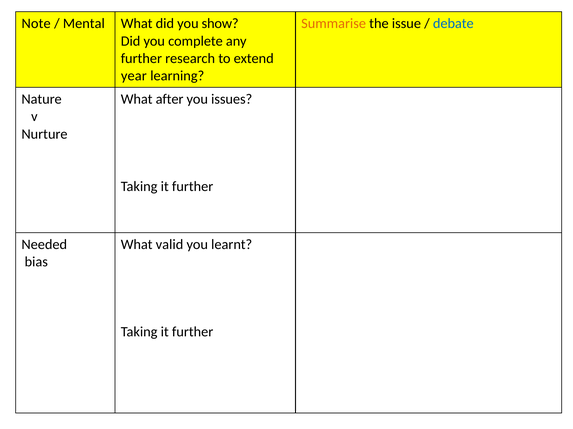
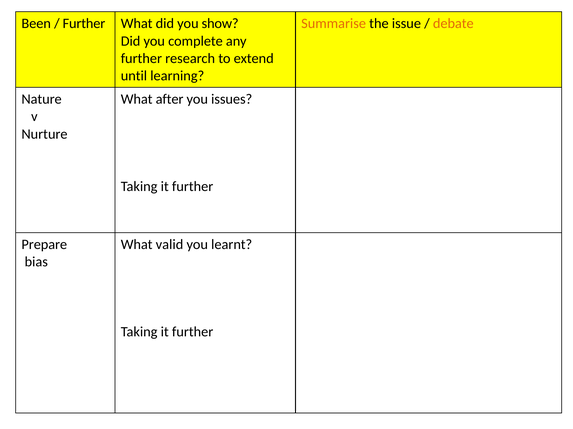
Note: Note -> Been (36, 24)
Mental: Mental -> Further (84, 24)
debate colour: blue -> orange (453, 24)
year: year -> until (134, 76)
Needed: Needed -> Prepare (44, 245)
